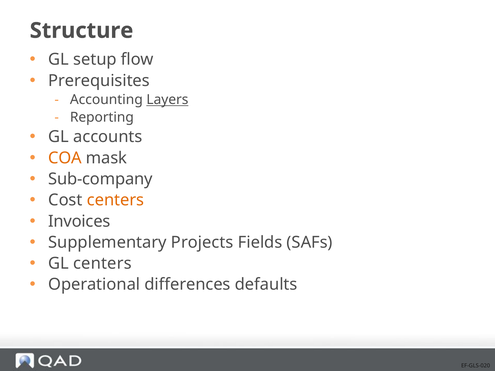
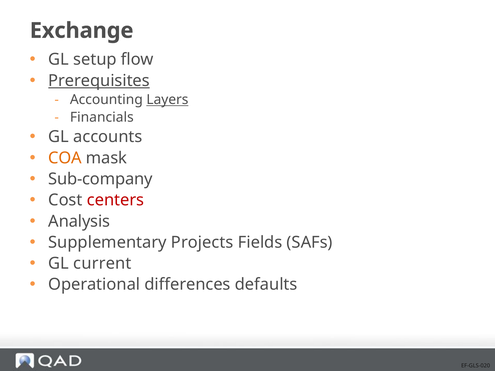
Structure: Structure -> Exchange (82, 31)
Prerequisites underline: none -> present (99, 81)
Reporting: Reporting -> Financials (102, 117)
centers colour: orange -> red (115, 200)
Invoices: Invoices -> Analysis (79, 221)
GL centers: centers -> current (102, 264)
